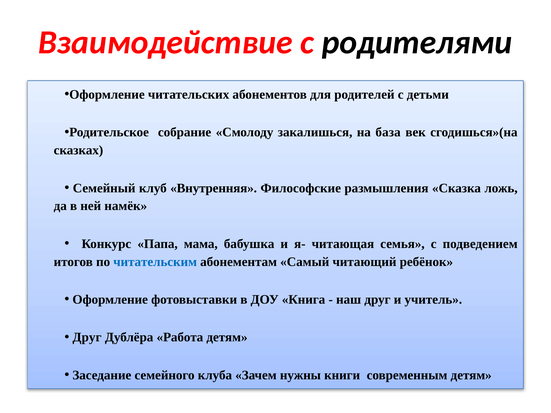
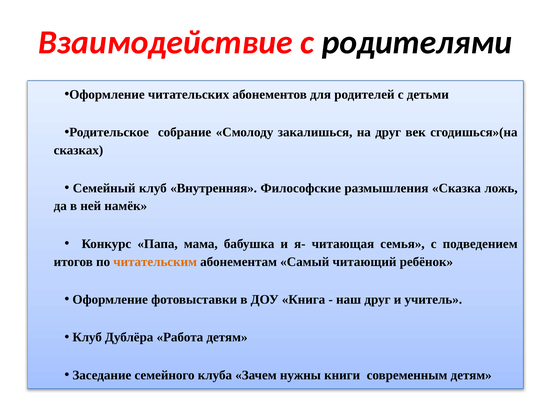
на база: база -> друг (388, 132)
читательским colour: blue -> orange (155, 262)
Друг: Друг -> Клуб (87, 338)
